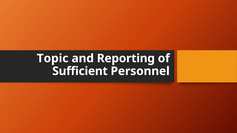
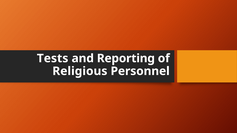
Topic: Topic -> Tests (53, 58)
Sufficient: Sufficient -> Religious (80, 71)
